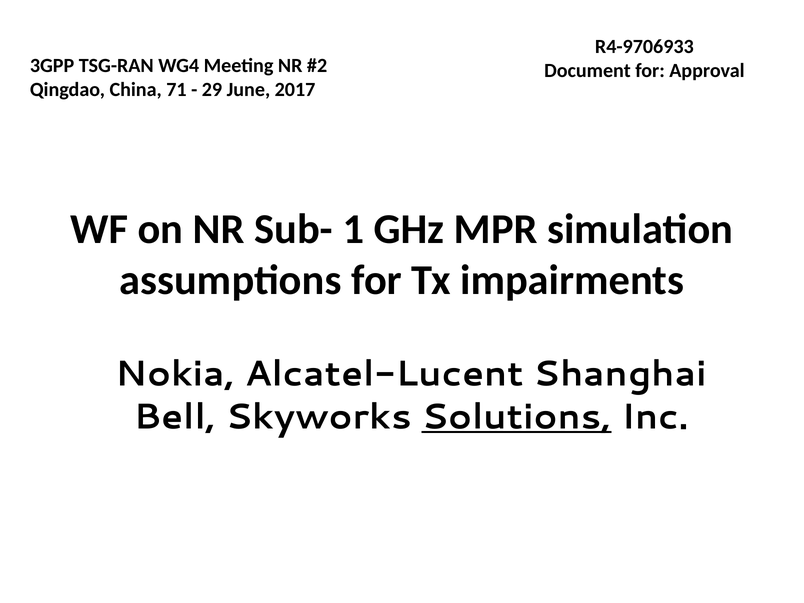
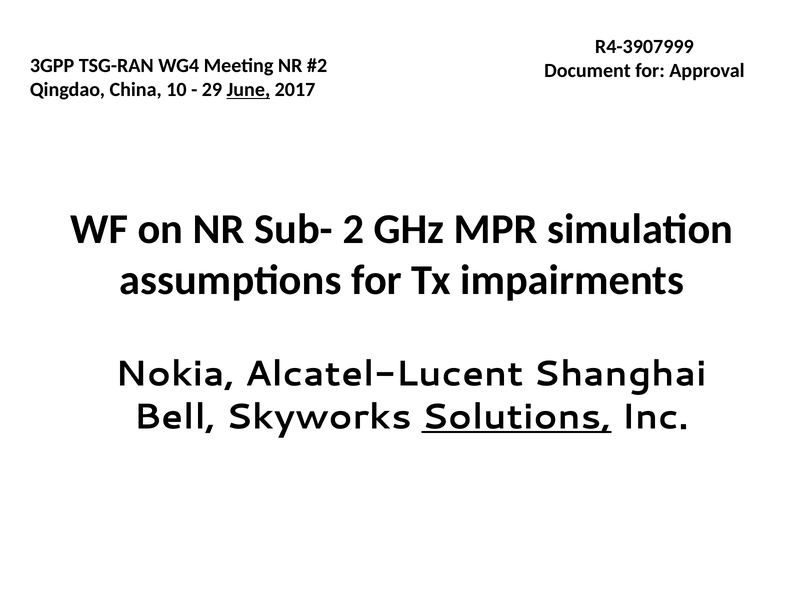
R4-9706933: R4-9706933 -> R4-3907999 (644, 47)
71: 71 -> 10 (176, 90)
June underline: none -> present (248, 90)
1: 1 -> 2 (353, 229)
